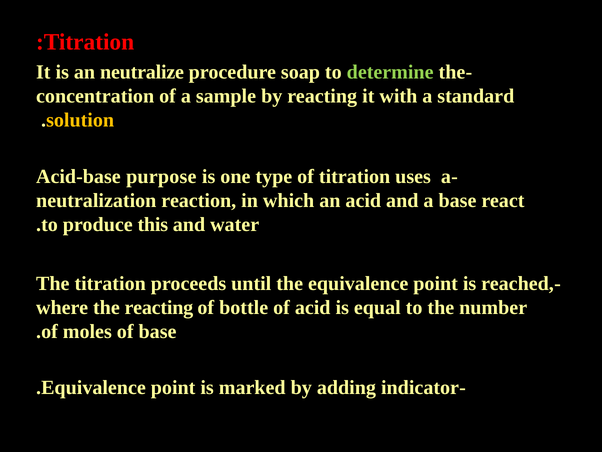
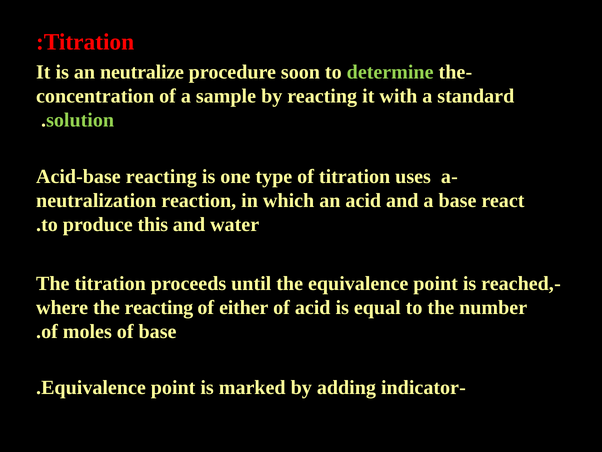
soap: soap -> soon (300, 72)
solution colour: yellow -> light green (80, 120)
Acid-base purpose: purpose -> reacting (161, 176)
bottle: bottle -> either (244, 307)
